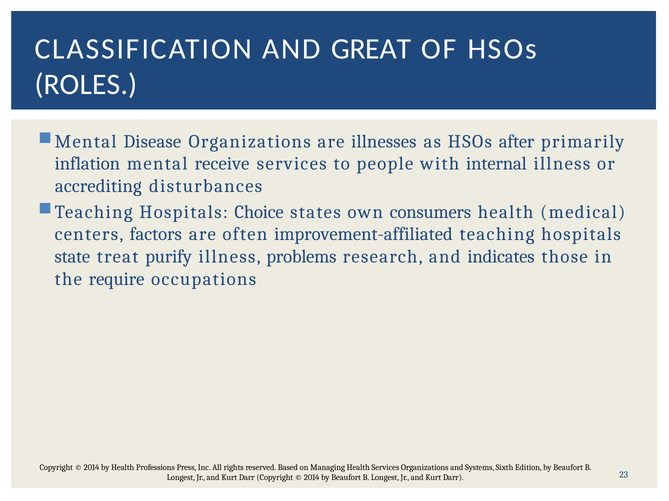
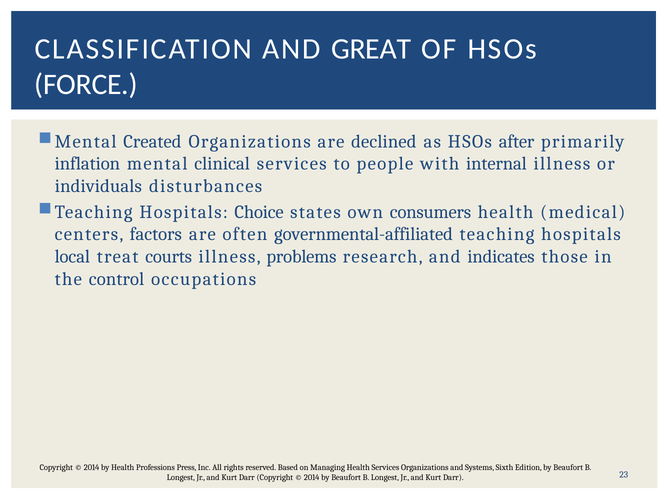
ROLES: ROLES -> FORCE (86, 85)
Disease: Disease -> Created (152, 142)
illnesses: illnesses -> declined (384, 142)
receive: receive -> clinical (222, 164)
accrediting: accrediting -> individuals (98, 186)
improvement-affiliated: improvement-affiliated -> governmental-affiliated (364, 235)
state: state -> local (72, 257)
purify: purify -> courts (169, 257)
require: require -> control (117, 279)
